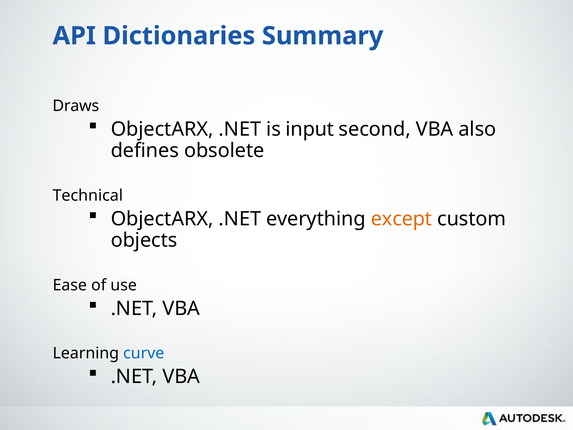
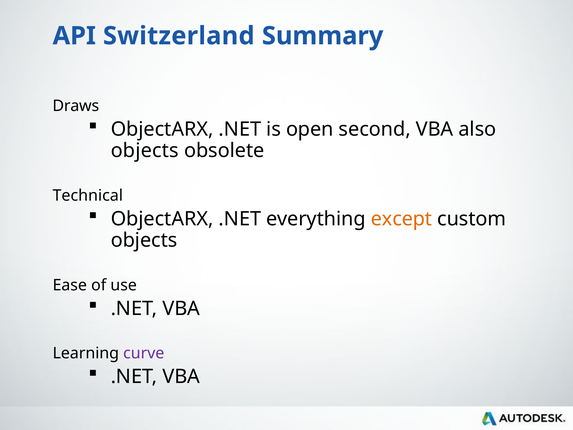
Dictionaries: Dictionaries -> Switzerland (179, 36)
input: input -> open (310, 129)
defines: defines -> objects (145, 151)
curve colour: blue -> purple (144, 353)
